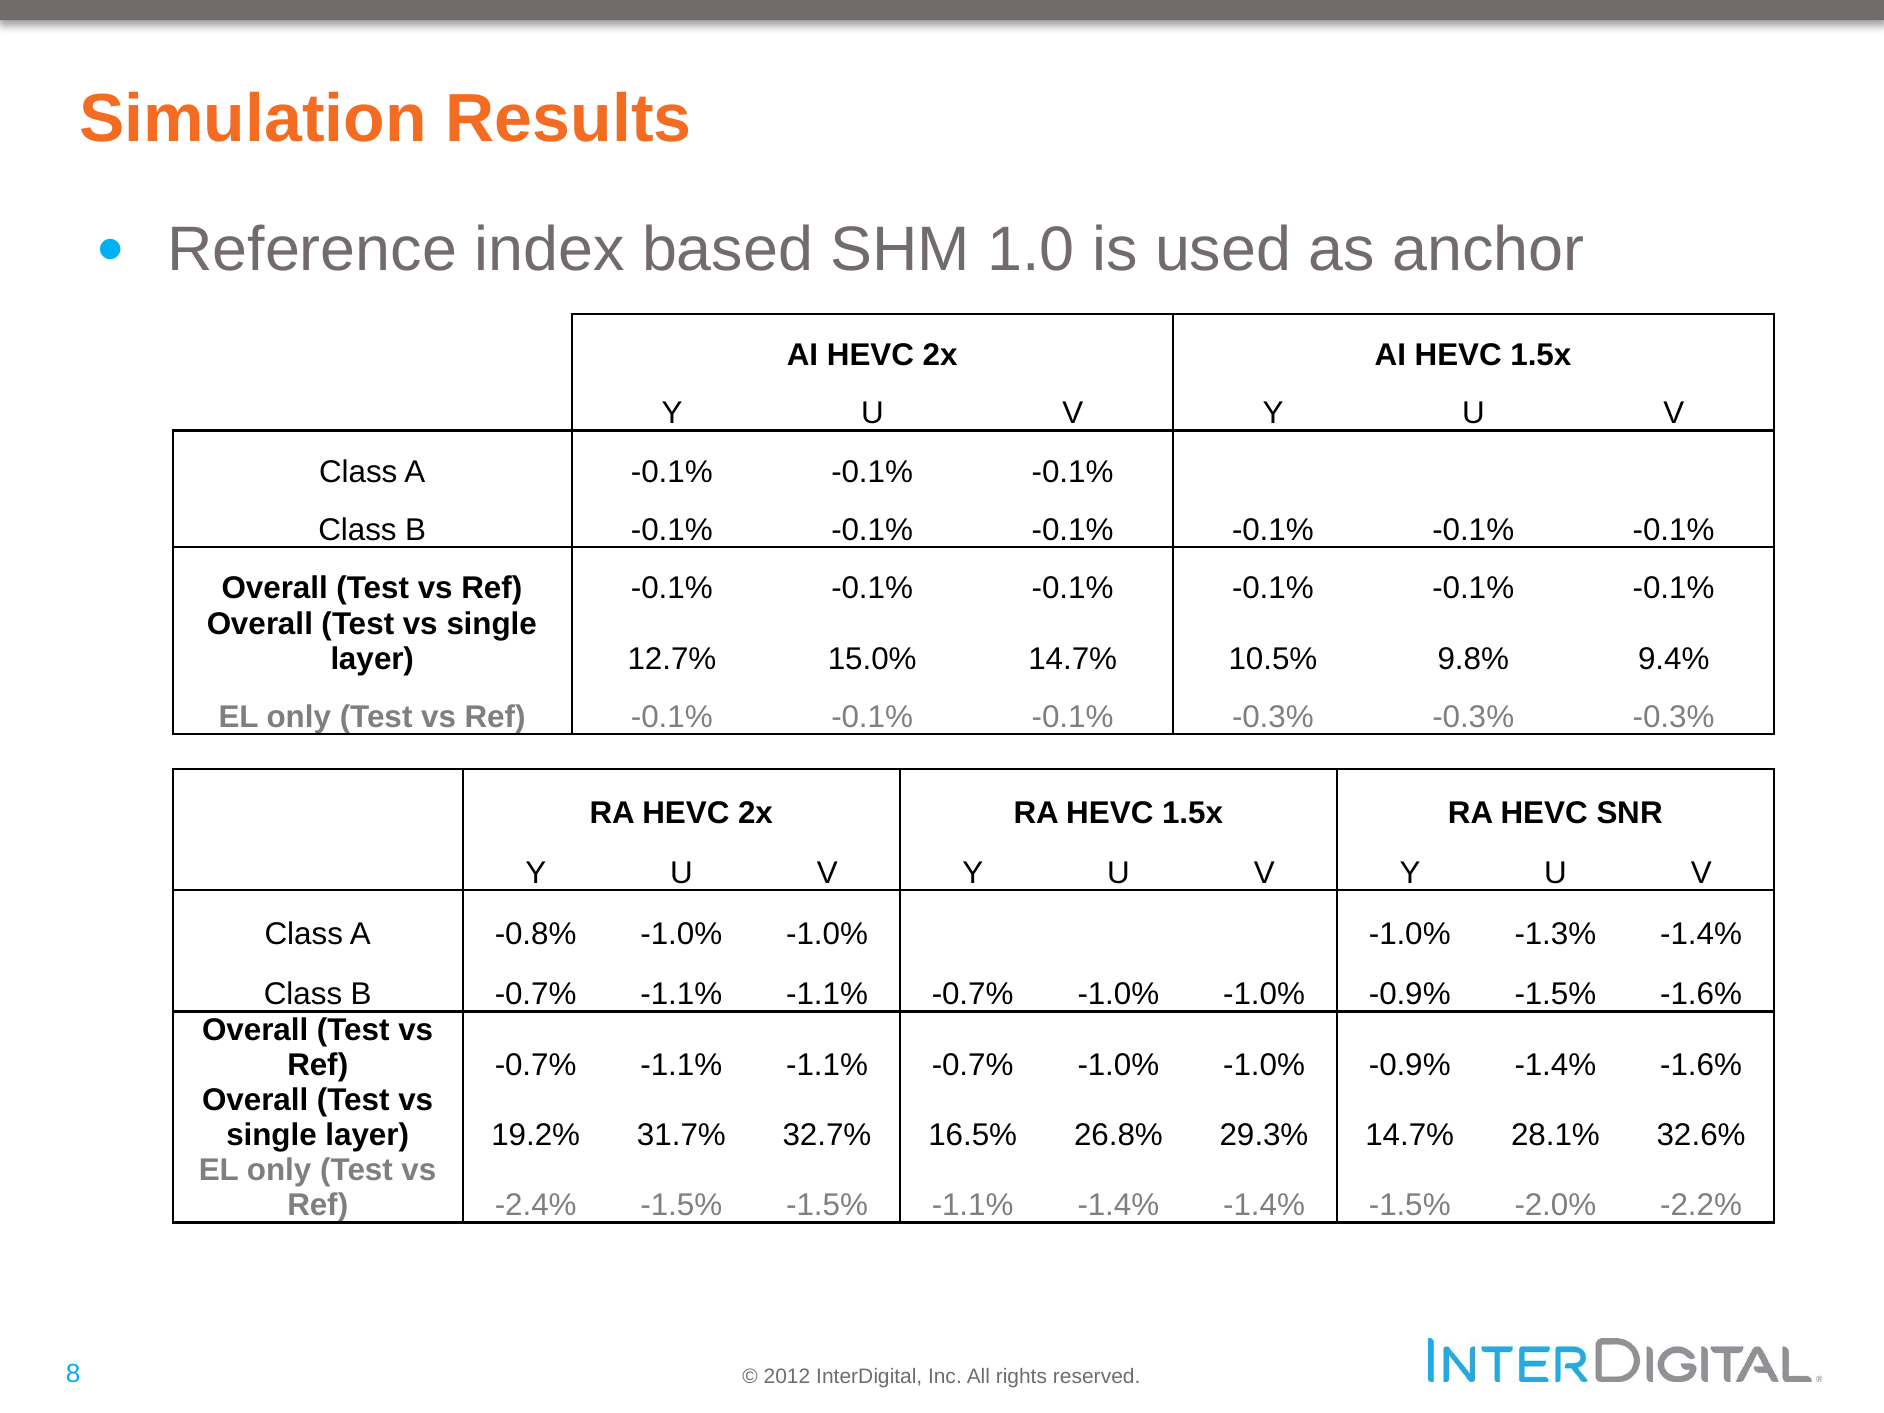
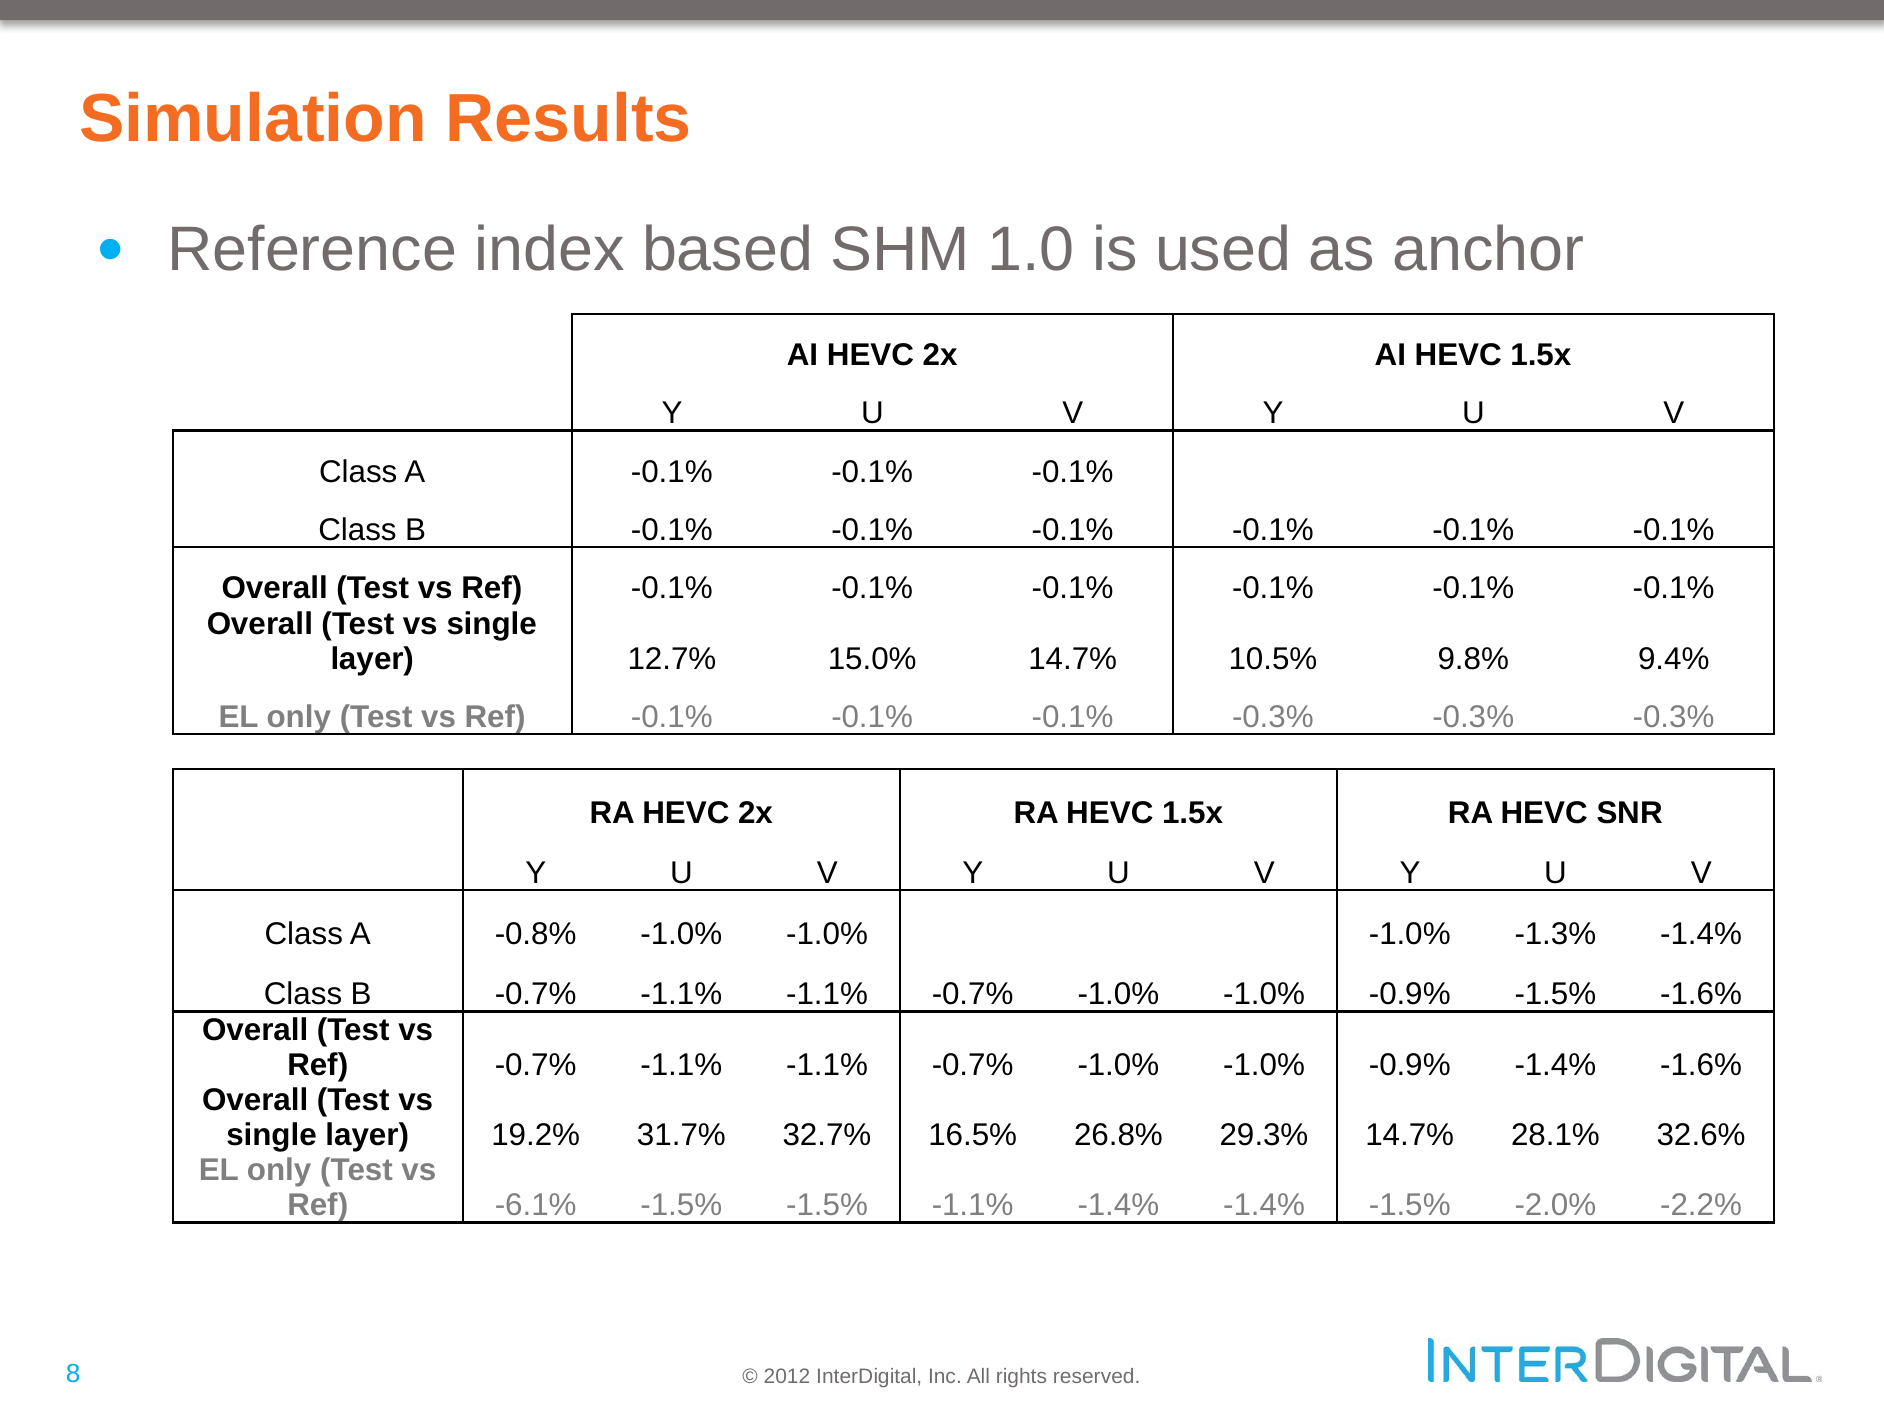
-2.4%: -2.4% -> -6.1% (536, 1206)
